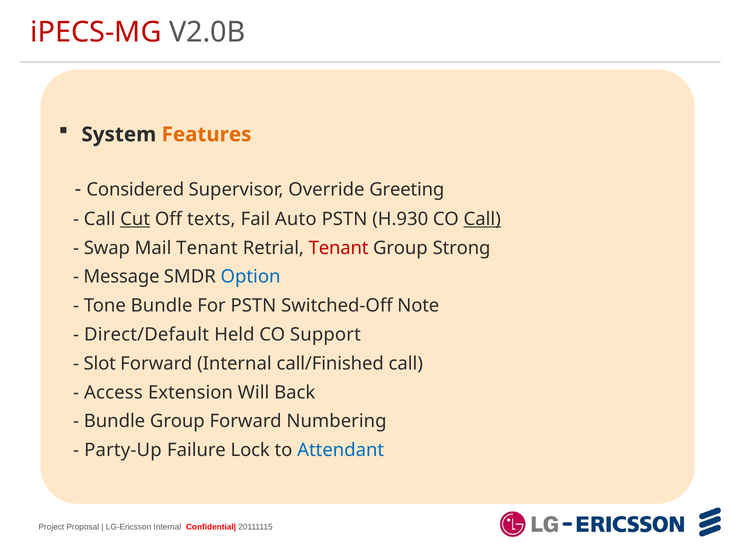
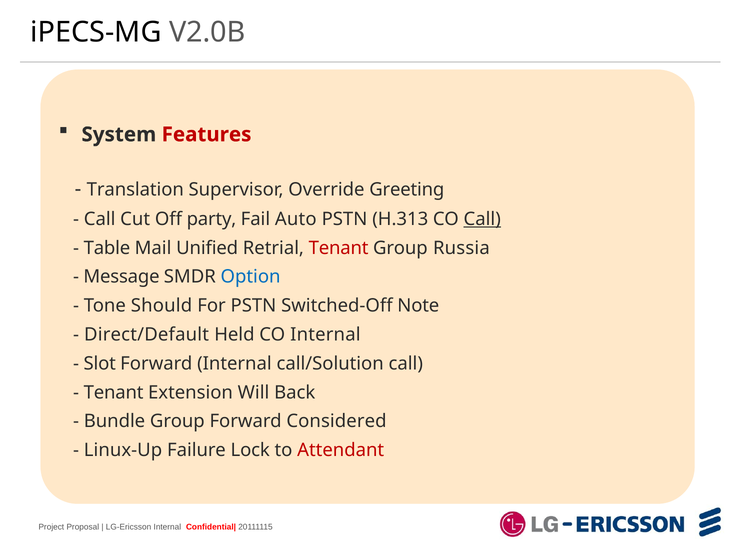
iPECS-MG colour: red -> black (96, 32)
Features colour: orange -> red (207, 134)
Considered: Considered -> Translation (135, 190)
Cut underline: present -> none (135, 219)
texts: texts -> party (211, 219)
H.930: H.930 -> H.313 (400, 219)
Swap: Swap -> Table (107, 248)
Mail Tenant: Tenant -> Unified (207, 248)
Strong: Strong -> Russia (461, 248)
Tone Bundle: Bundle -> Should (162, 306)
CO Support: Support -> Internal (325, 335)
call/Finished: call/Finished -> call/Solution (330, 363)
Access: Access -> Tenant (114, 392)
Numbering: Numbering -> Considered (336, 421)
Party-Up: Party-Up -> Linux-Up (123, 450)
Attendant colour: blue -> red (341, 450)
